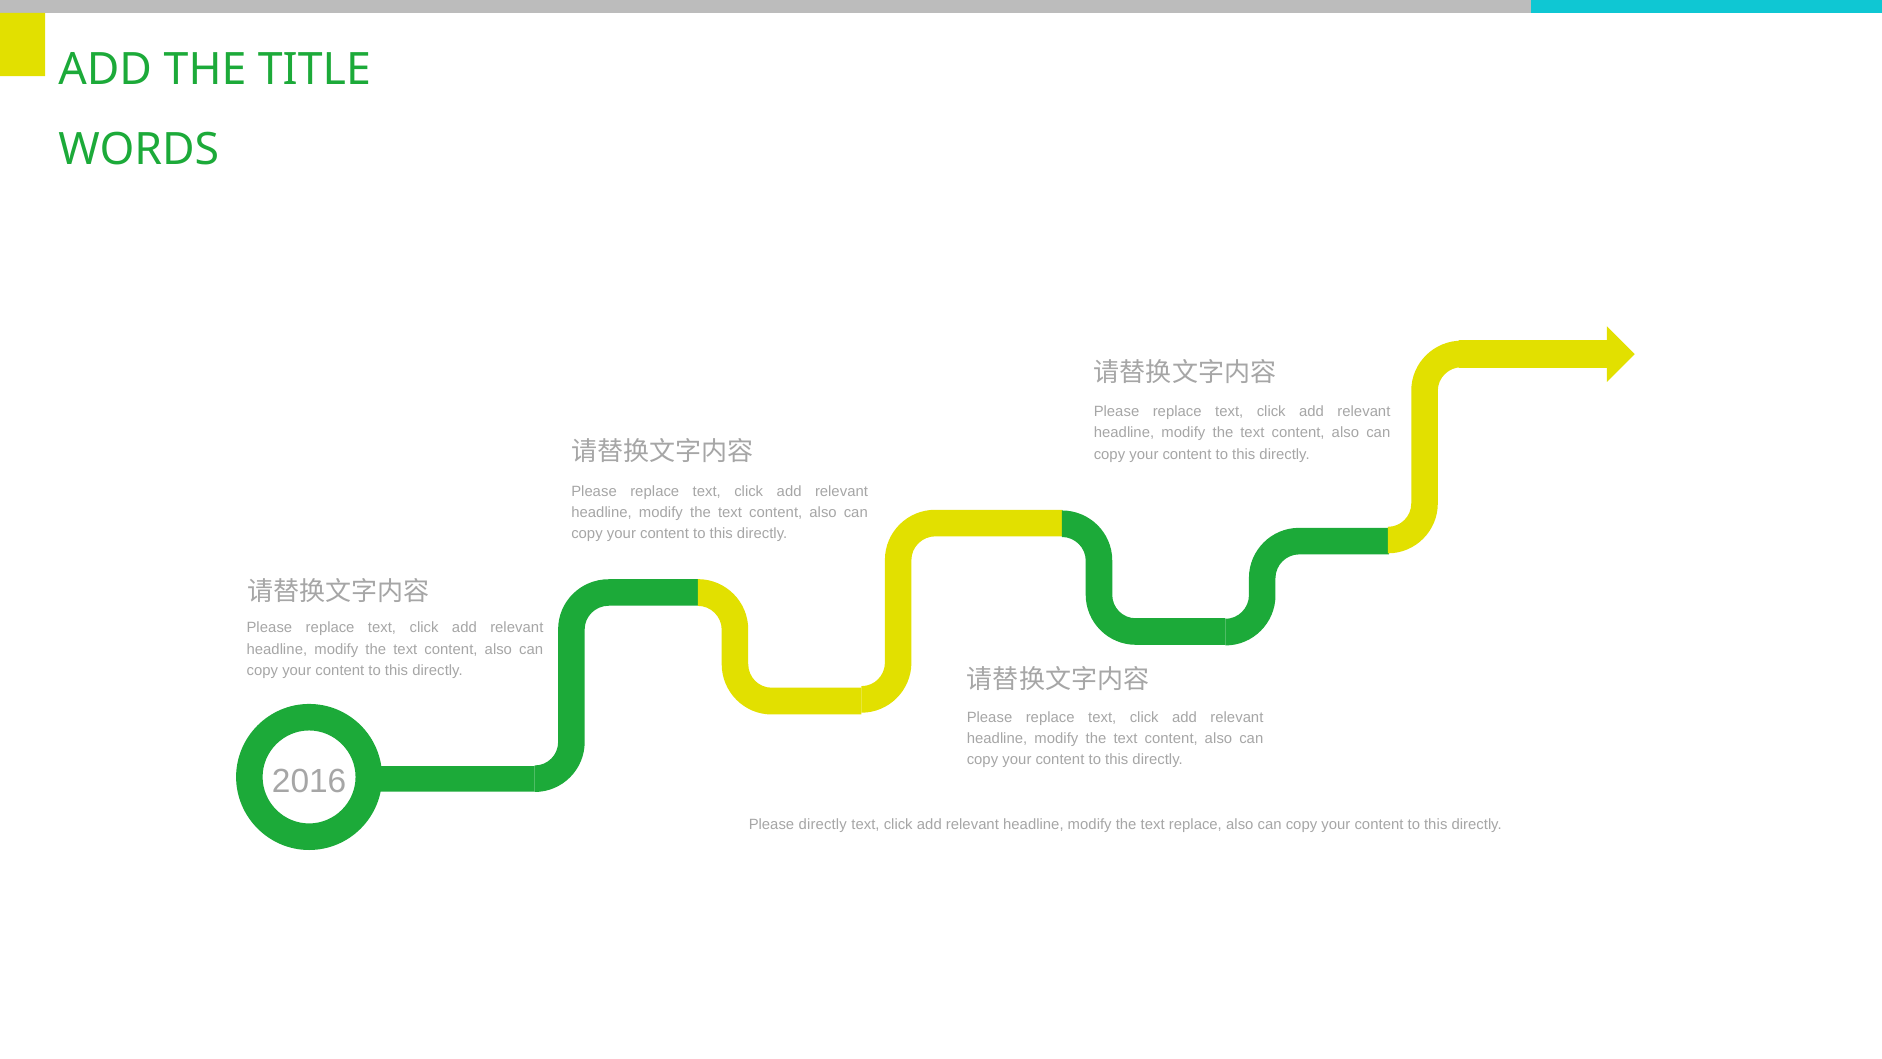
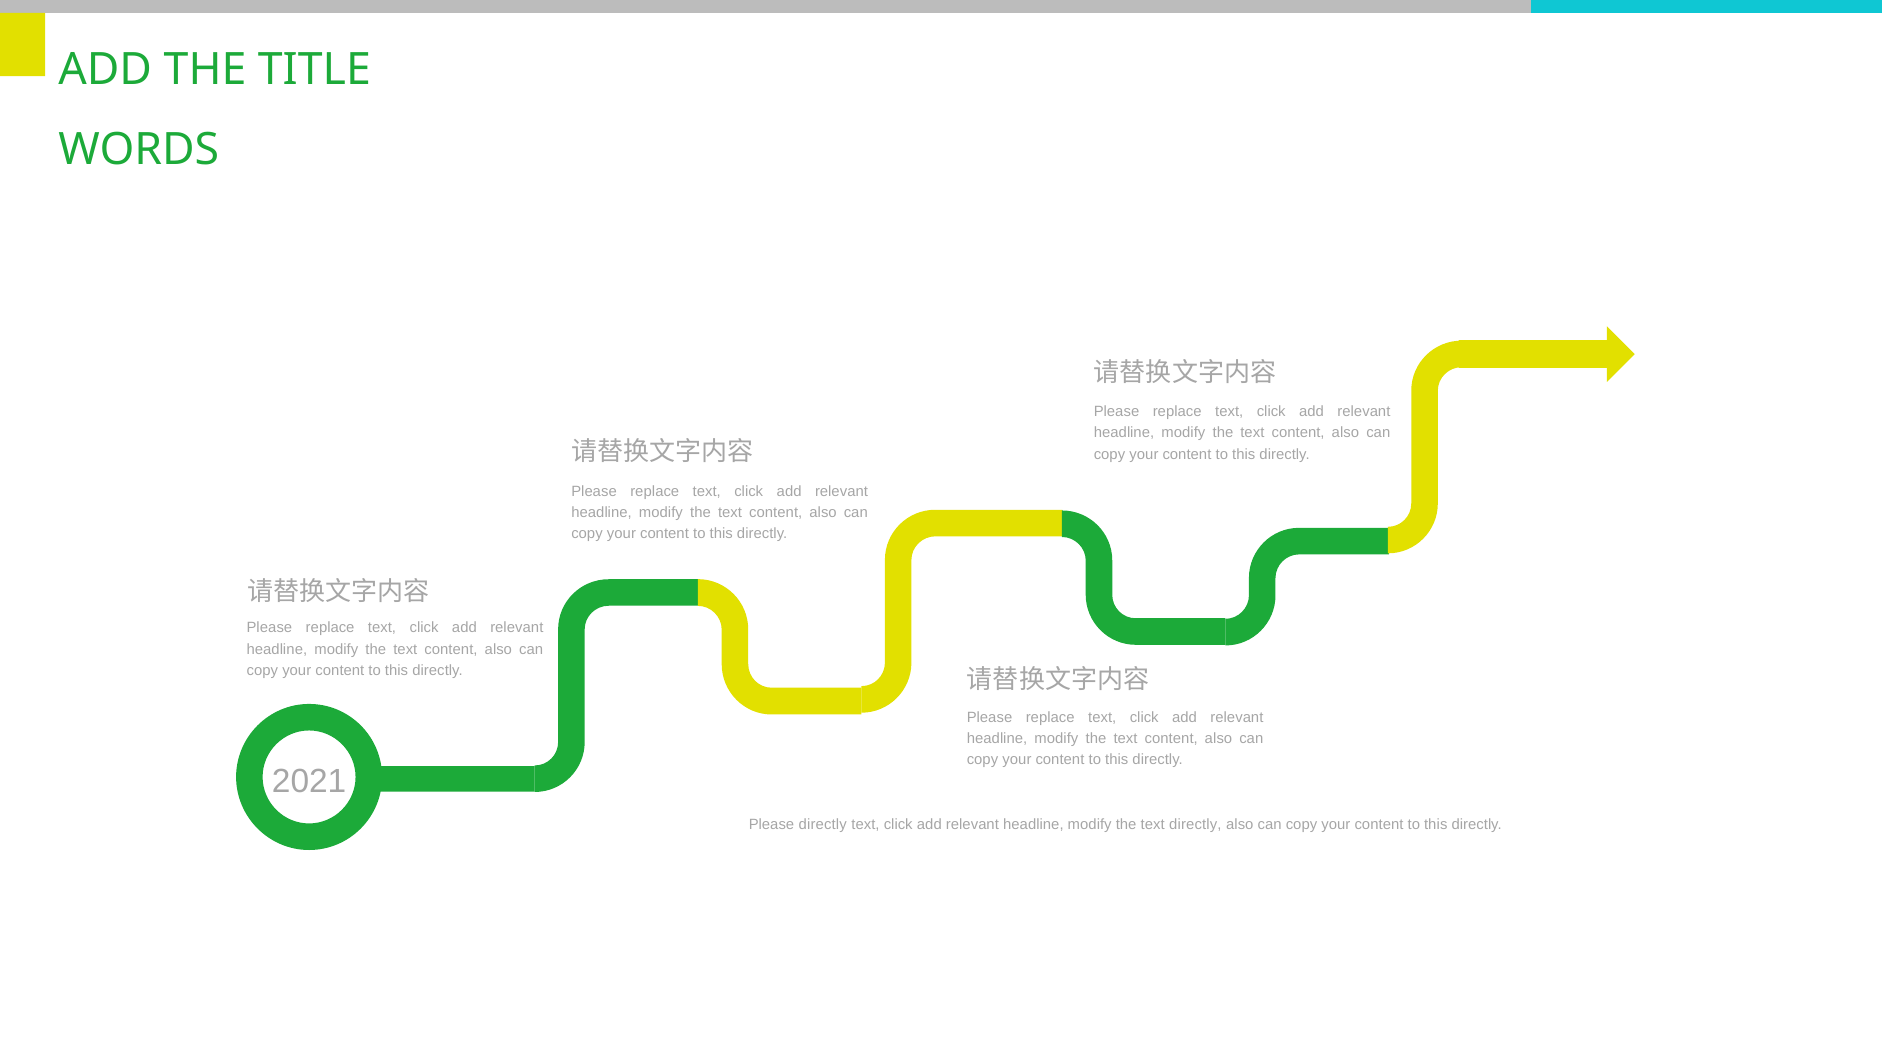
2016: 2016 -> 2021 (309, 782)
text replace: replace -> directly (1195, 824)
